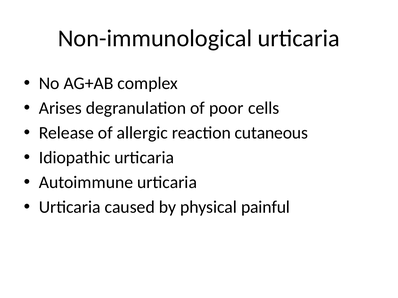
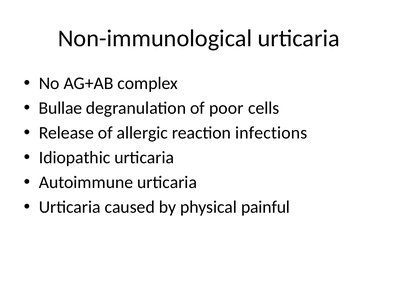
Arises: Arises -> Bullae (60, 108)
cutaneous: cutaneous -> infections (271, 133)
